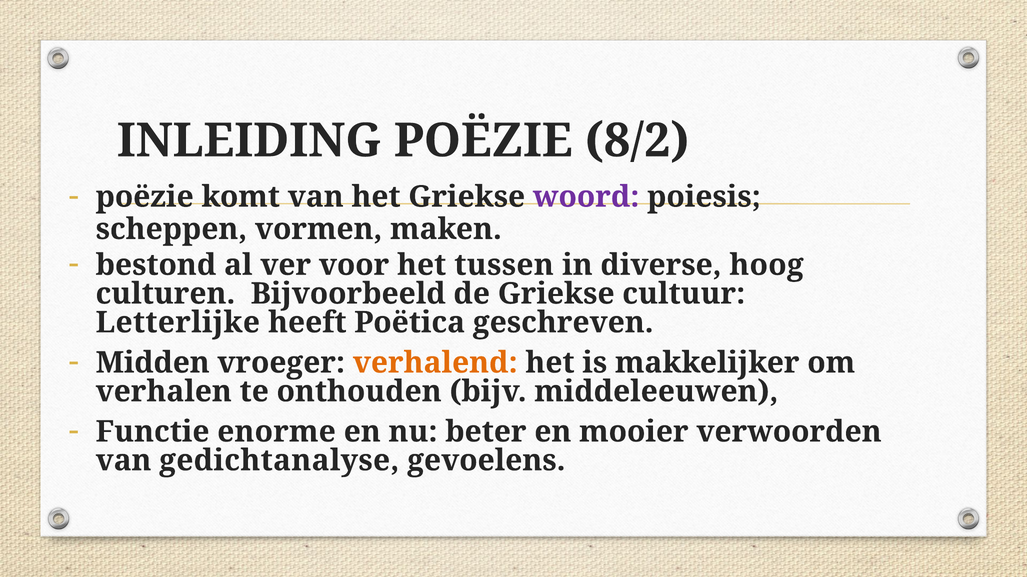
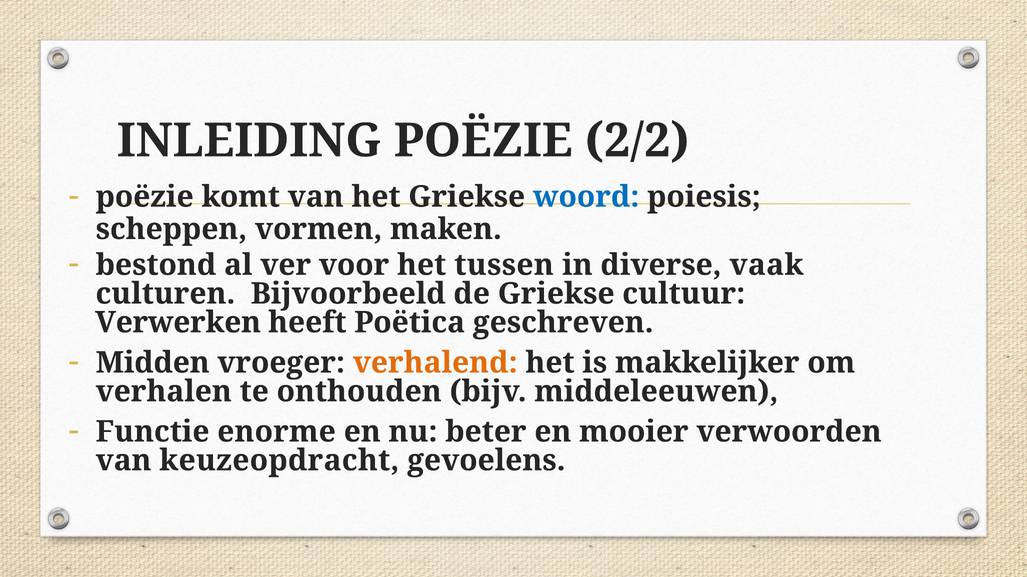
8/2: 8/2 -> 2/2 (637, 141)
woord colour: purple -> blue (586, 197)
hoog: hoog -> vaak (766, 265)
Letterlijke: Letterlijke -> Verwerken (178, 323)
gedichtanalyse: gedichtanalyse -> keuzeopdracht (279, 461)
